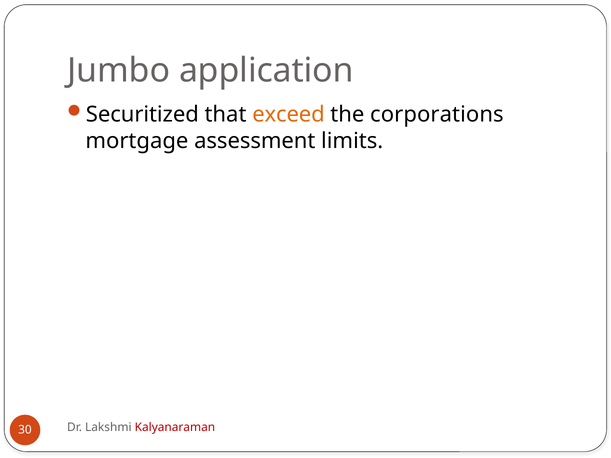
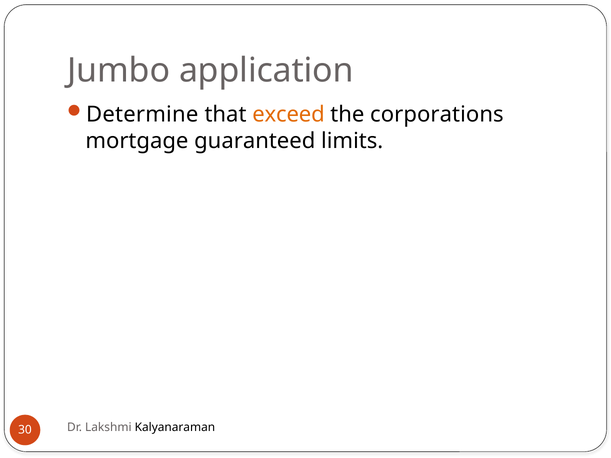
Securitized: Securitized -> Determine (142, 115)
assessment: assessment -> guaranteed (255, 141)
Kalyanaraman colour: red -> black (175, 428)
